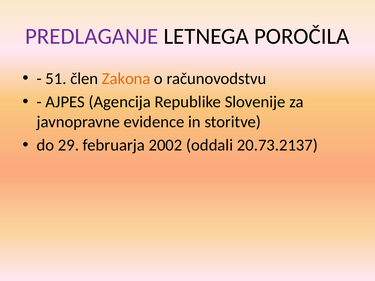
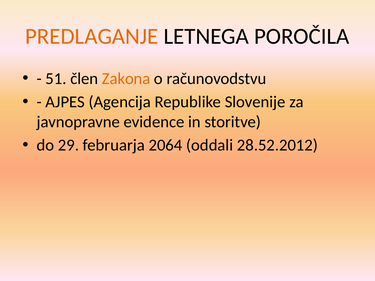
PREDLAGANJE colour: purple -> orange (92, 36)
2002: 2002 -> 2064 (165, 145)
20.73.2137: 20.73.2137 -> 28.52.2012 (277, 145)
